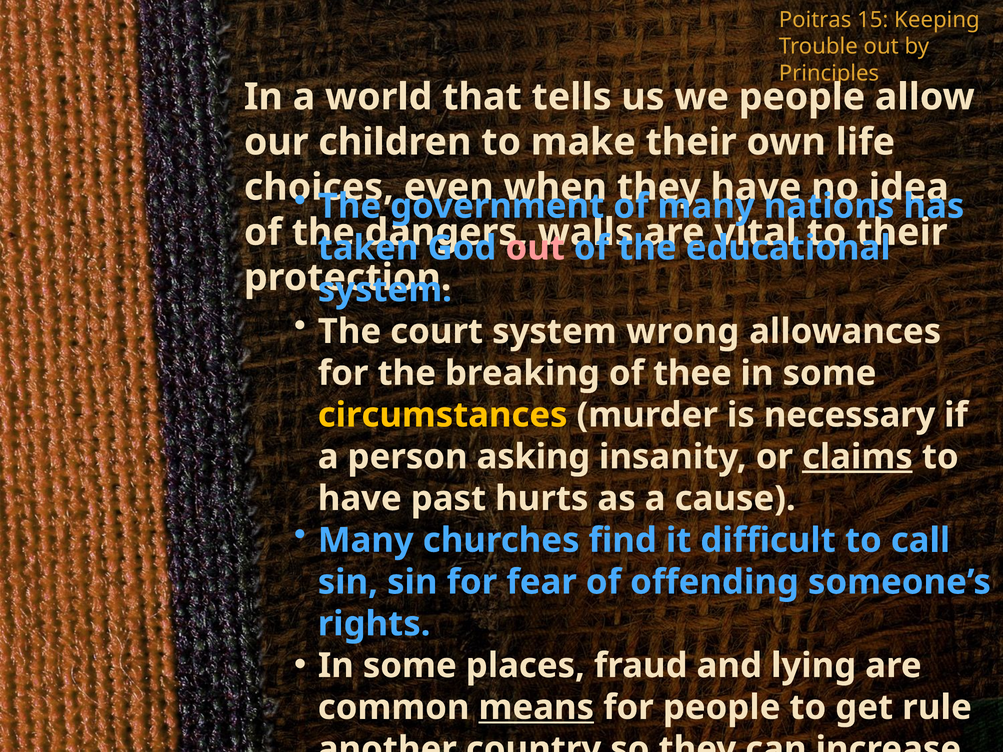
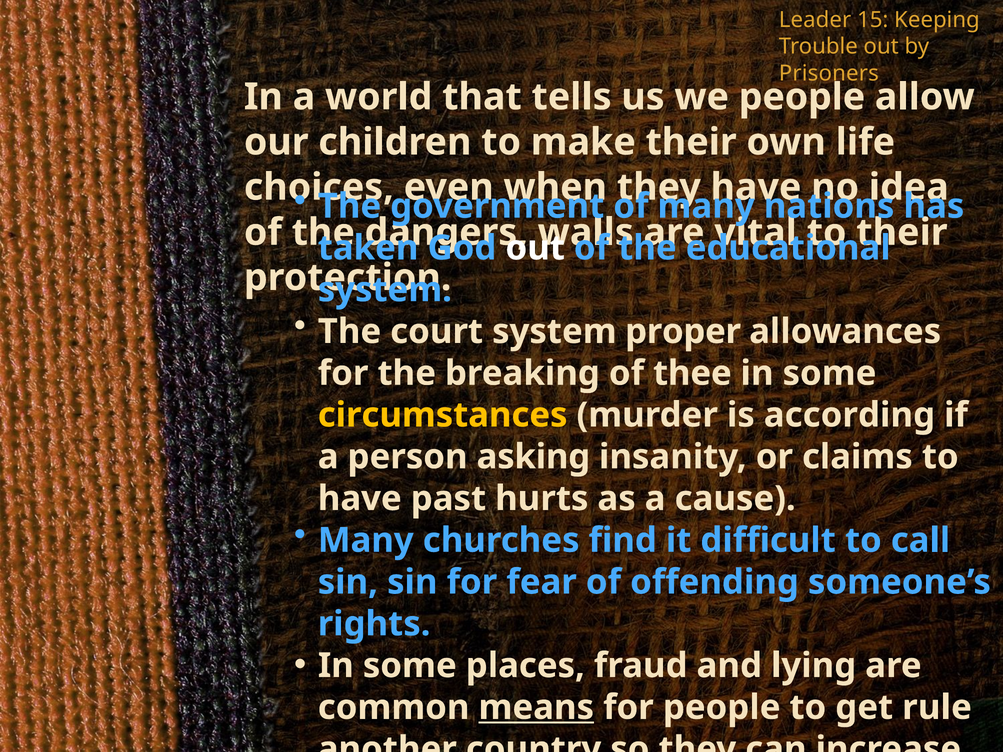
Poitras: Poitras -> Leader (815, 20)
Principles: Principles -> Prisoners (829, 73)
out colour: pink -> white (535, 248)
wrong: wrong -> proper (683, 332)
necessary: necessary -> according (849, 415)
claims underline: present -> none (857, 457)
